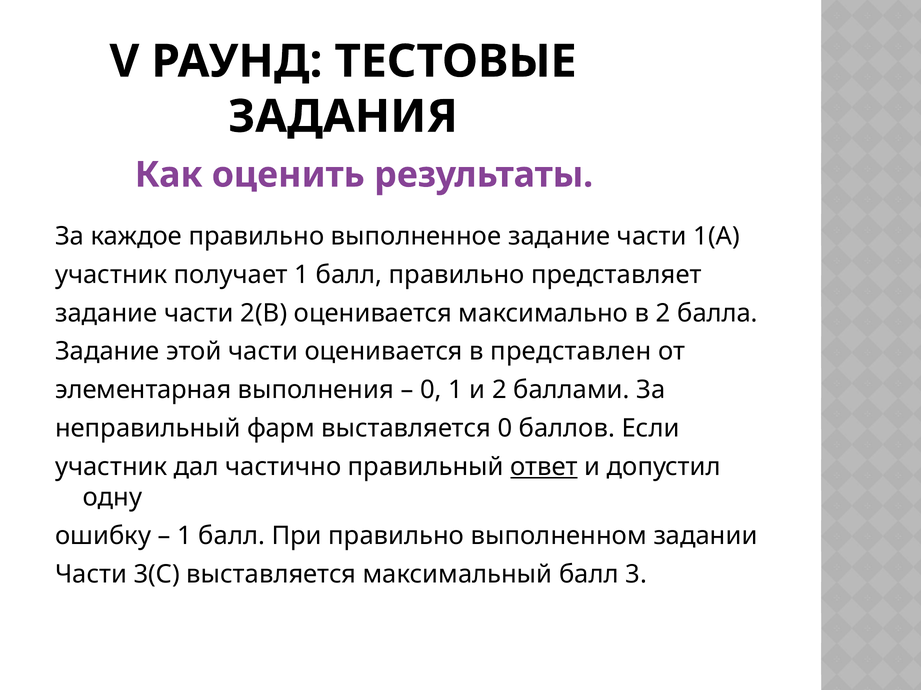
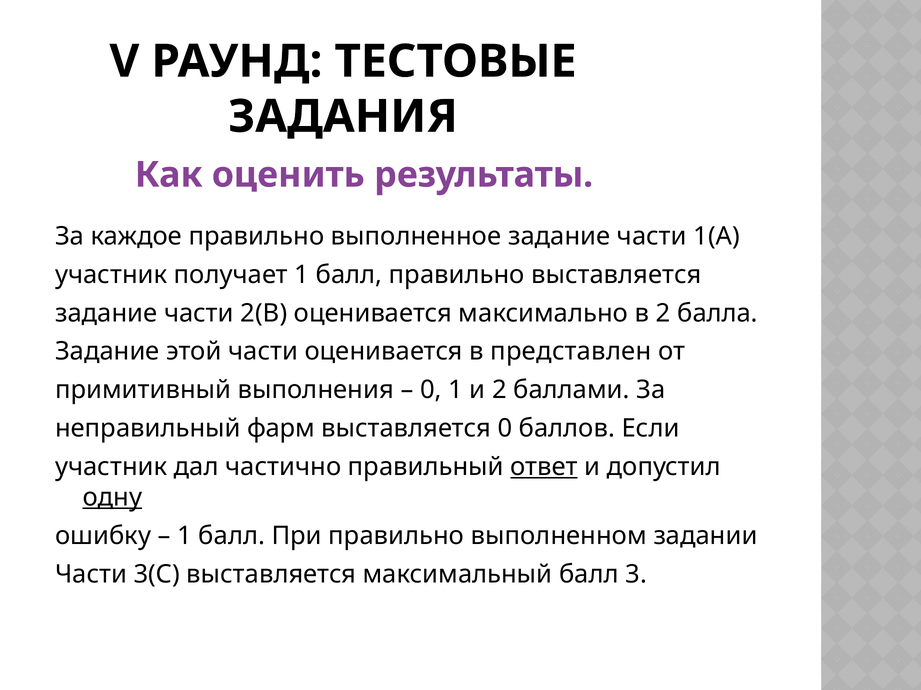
правильно представляет: представляет -> выставляется (616, 275)
элементарная: элементарная -> примитивный (143, 390)
одну underline: none -> present (112, 498)
